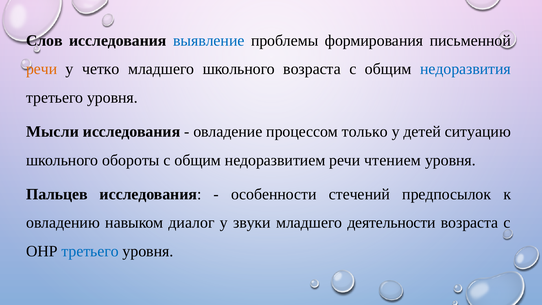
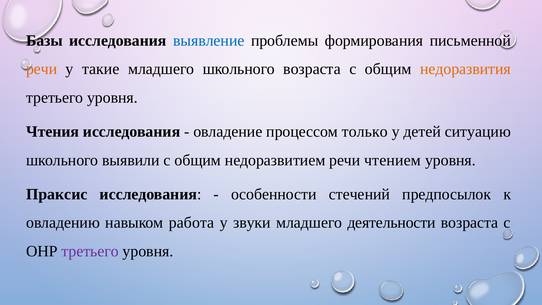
Слов: Слов -> Базы (44, 41)
четко: четко -> такие (101, 69)
недоразвития colour: blue -> orange (465, 69)
Мысли: Мысли -> Чтения (53, 132)
обороты: обороты -> выявили (131, 160)
Пальцев: Пальцев -> Праксис (57, 194)
диалог: диалог -> работа (191, 223)
третьего colour: blue -> purple (90, 251)
